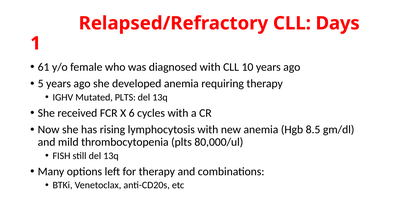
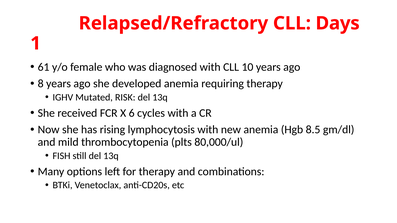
5: 5 -> 8 (41, 84)
Mutated PLTS: PLTS -> RISK (125, 97)
